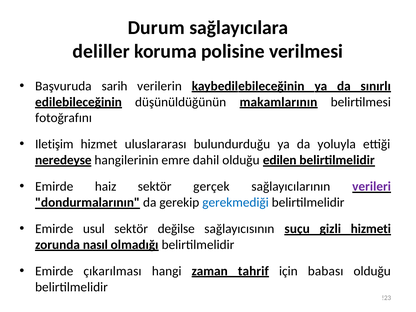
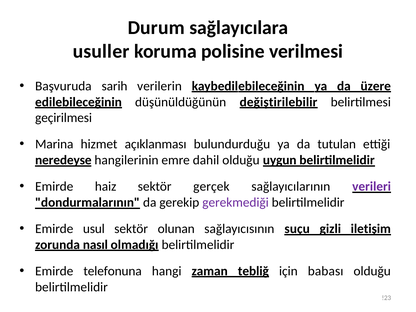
deliller: deliller -> usuller (101, 51)
sınırlı: sınırlı -> üzere (376, 86)
makamlarının: makamlarının -> değiştirilebilir (278, 102)
fotoğrafını: fotoğrafını -> geçirilmesi (64, 118)
Iletişim: Iletişim -> Marina (54, 144)
uluslararası: uluslararası -> açıklanması (156, 144)
yoluyla: yoluyla -> tutulan (337, 144)
edilen: edilen -> uygun (280, 160)
gerekmediği colour: blue -> purple (236, 202)
değilse: değilse -> olunan (176, 229)
hizmeti: hizmeti -> iletişim (371, 229)
çıkarılması: çıkarılması -> telefonuna (113, 271)
tahrif: tahrif -> tebliğ (253, 271)
